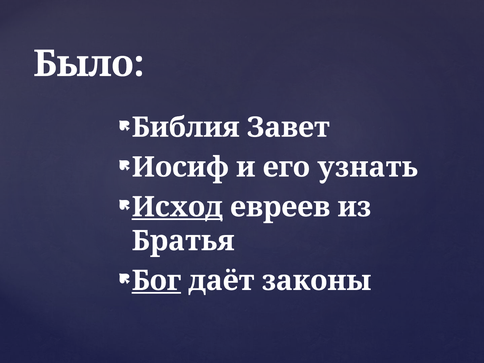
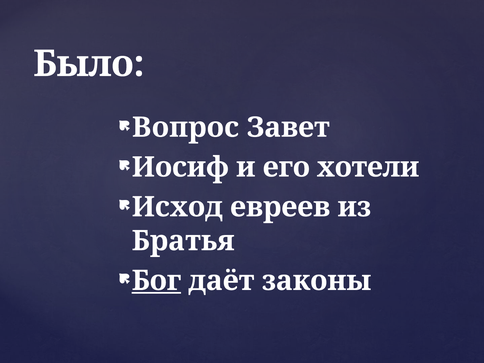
Библия: Библия -> Вопрос (186, 127)
узнать: узнать -> хотели (368, 167)
Исход underline: present -> none (177, 207)
